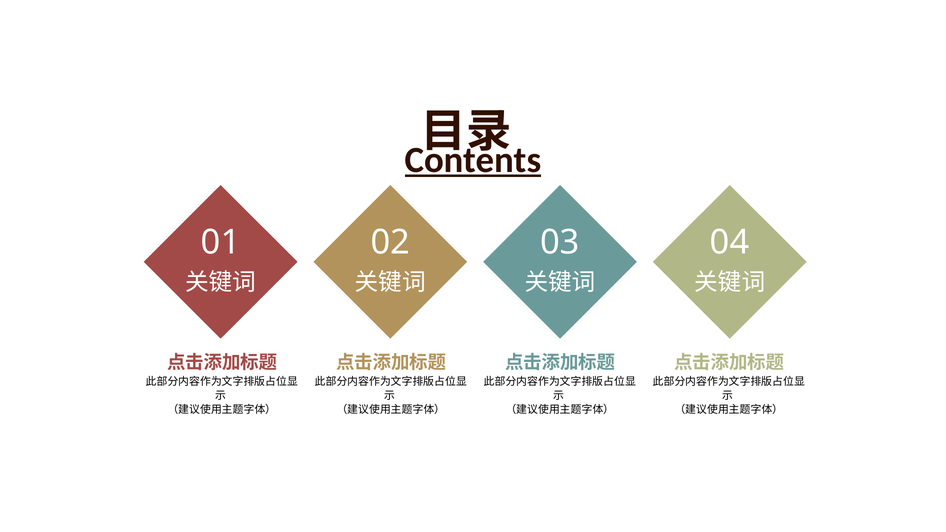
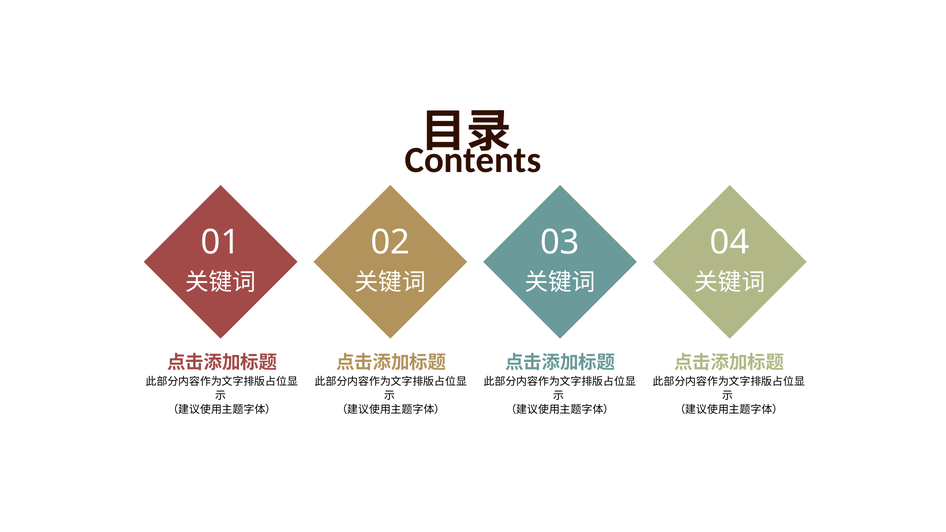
Contents underline: present -> none (473, 160)
